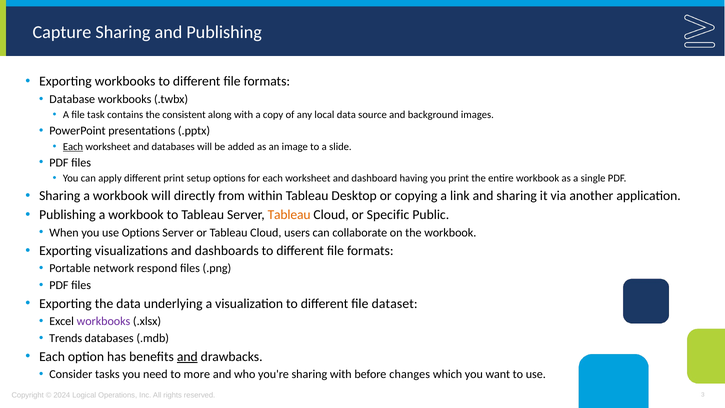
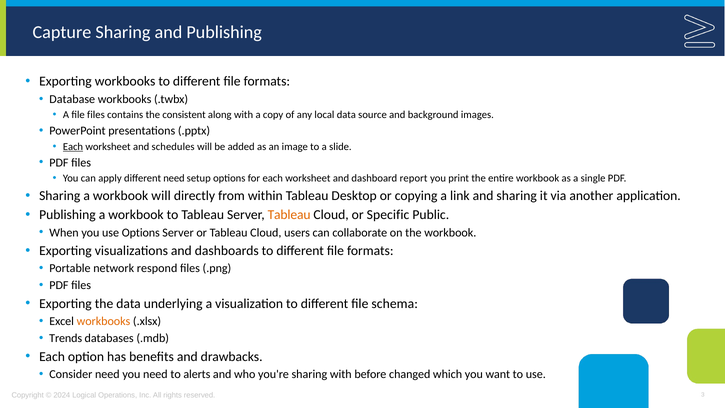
file task: task -> files (96, 115)
and databases: databases -> schedules (173, 147)
different print: print -> need (174, 178)
having: having -> report (414, 178)
dataset: dataset -> schema (395, 304)
workbooks colour: purple -> orange (104, 321)
and underline: present -> none (187, 356)
Consider tasks: tasks -> need (107, 374)
more: more -> alerts (197, 374)
changes: changes -> changed (410, 374)
